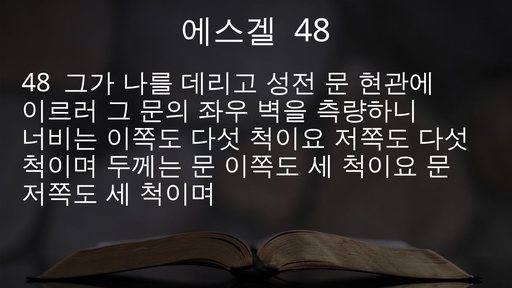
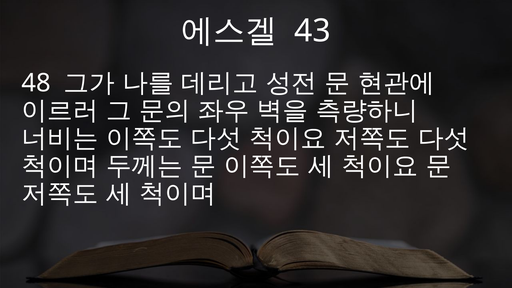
48: 48 -> 43 (313, 31)
